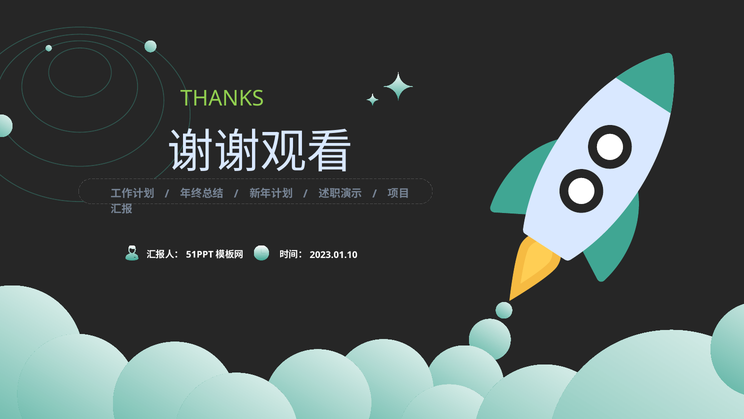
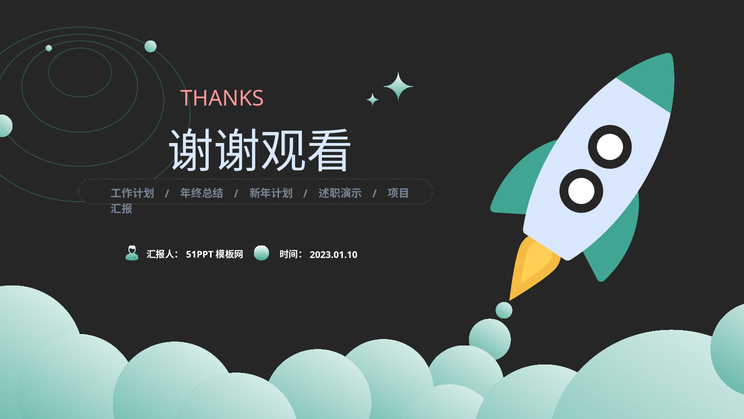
THANKS colour: light green -> pink (222, 98)
